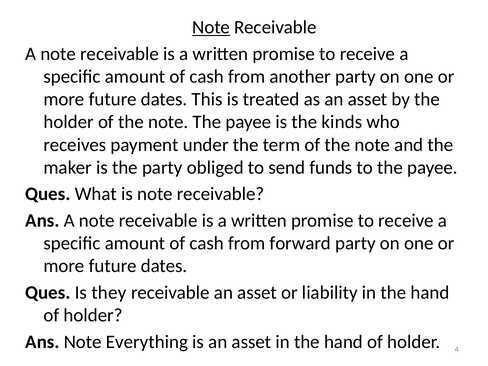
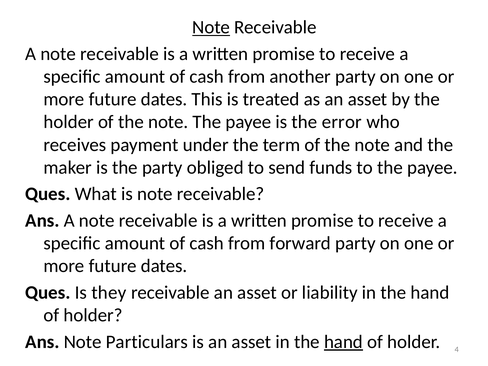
kinds: kinds -> error (342, 122)
Everything: Everything -> Particulars (147, 342)
hand underline: none -> present (343, 342)
